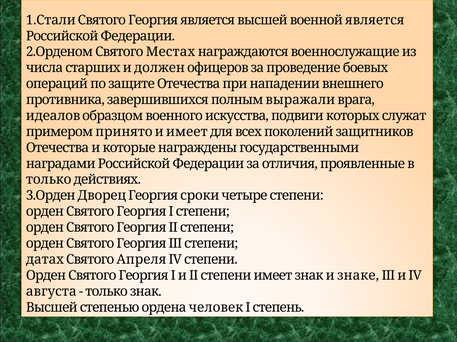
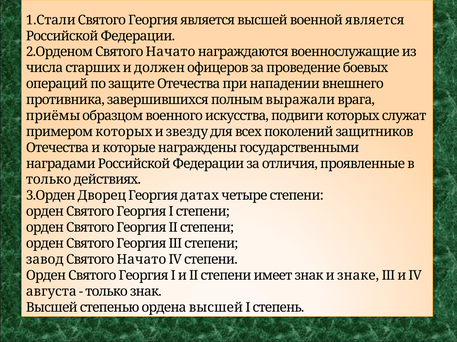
2.Орденом Святого Местах: Местах -> Начато (170, 52)
идеалов: идеалов -> приёмы (53, 116)
примером принято: принято -> которых (124, 132)
и имеет: имеет -> звезду (187, 132)
сроки: сроки -> датах (200, 196)
датах: датах -> завод (45, 260)
Апреля: Апреля -> Начато (141, 260)
ордена человек: человек -> высшей (216, 308)
